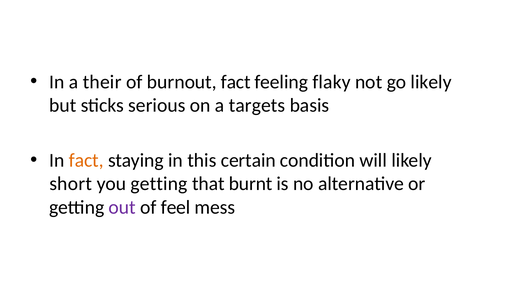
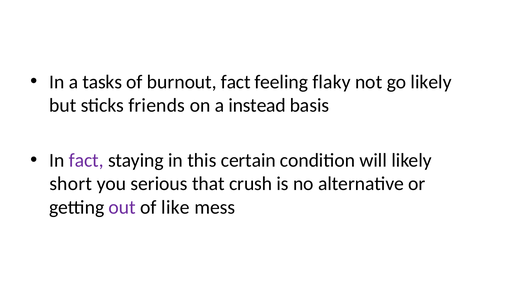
their: their -> tasks (102, 82)
serious: serious -> friends (157, 105)
targets: targets -> instead (257, 105)
fact colour: orange -> purple (86, 160)
you getting: getting -> serious (159, 184)
burnt: burnt -> crush (251, 184)
feel: feel -> like (175, 207)
